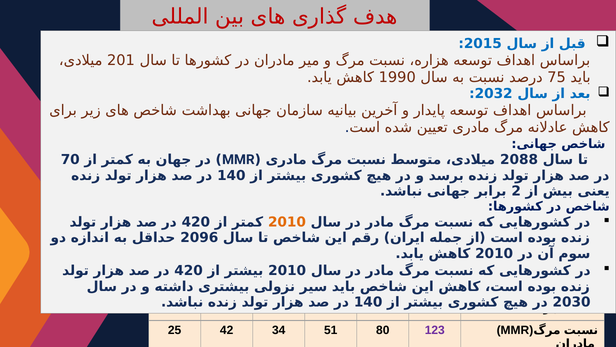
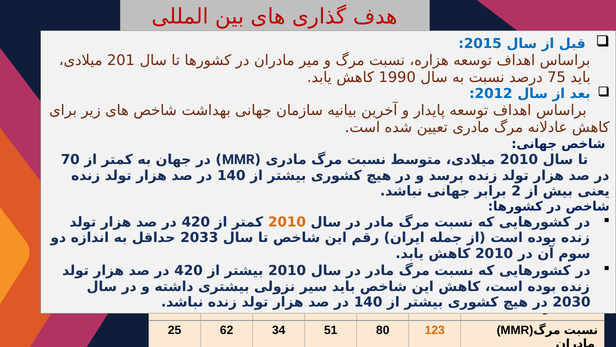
2032: 2032 -> 2012 (494, 94)
2088: 2088 -> 2010 (519, 159)
2096: 2096 -> 2033 (199, 238)
42: 42 -> 62 (227, 330)
123 colour: purple -> orange (435, 330)
